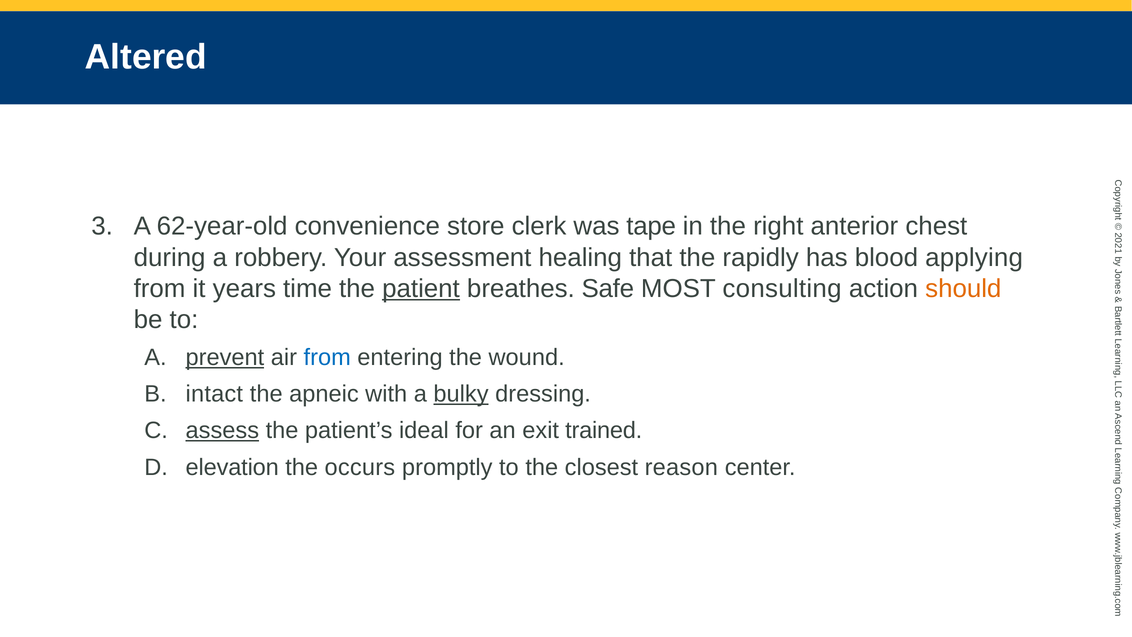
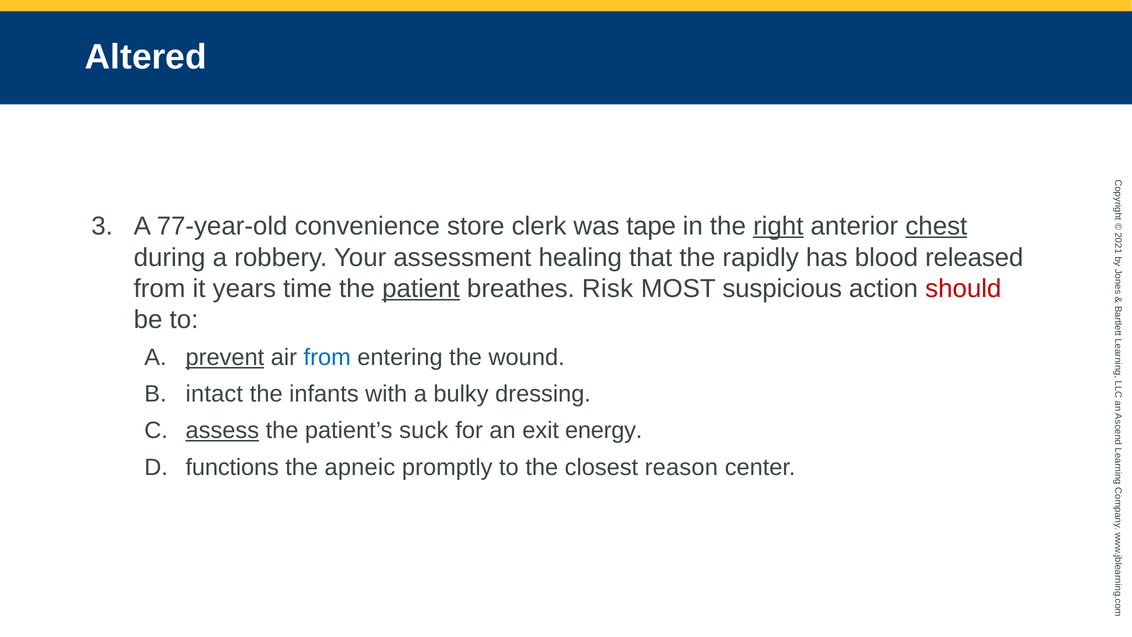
62-year-old: 62-year-old -> 77-year-old (222, 226)
right underline: none -> present (778, 226)
chest underline: none -> present (936, 226)
applying: applying -> released (974, 257)
Safe: Safe -> Risk (608, 288)
consulting: consulting -> suspicious (782, 288)
should colour: orange -> red (963, 288)
apneic: apneic -> infants (324, 394)
bulky underline: present -> none (461, 394)
ideal: ideal -> suck (424, 431)
trained: trained -> energy (604, 431)
elevation: elevation -> functions (232, 467)
occurs: occurs -> apneic (360, 467)
